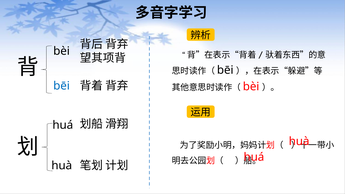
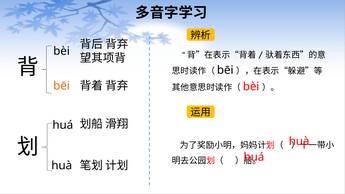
bēi colour: blue -> orange (62, 86)
